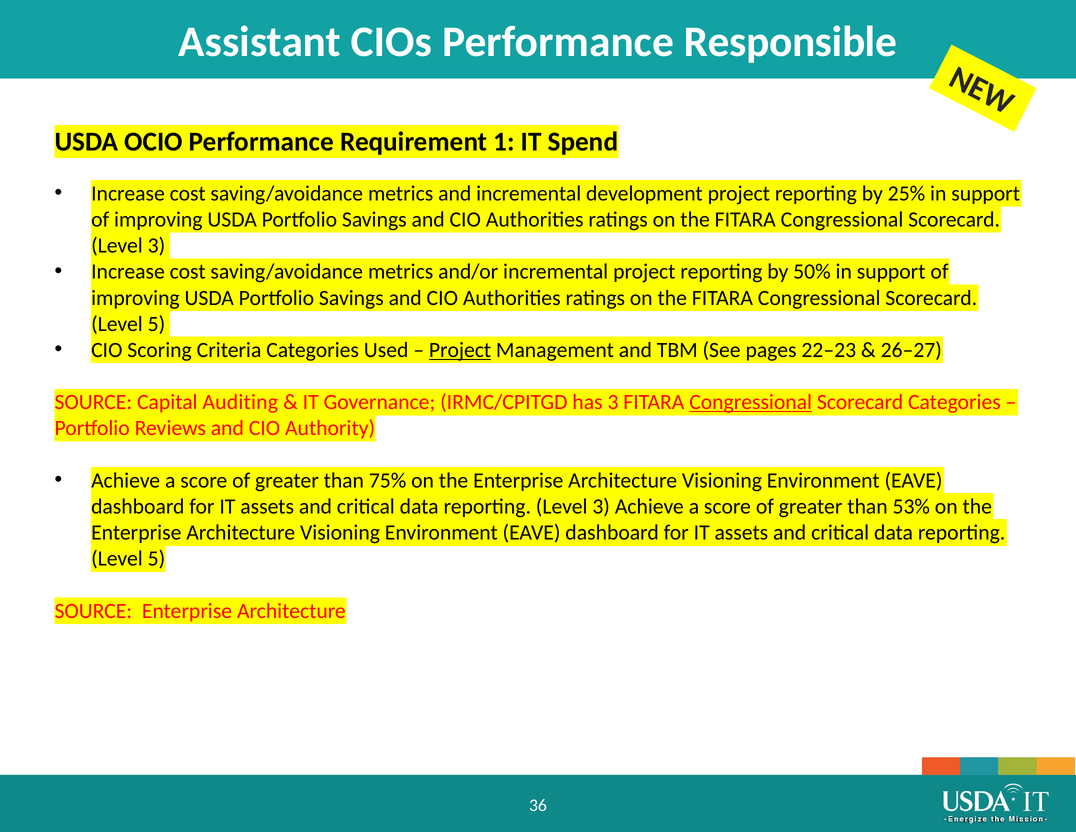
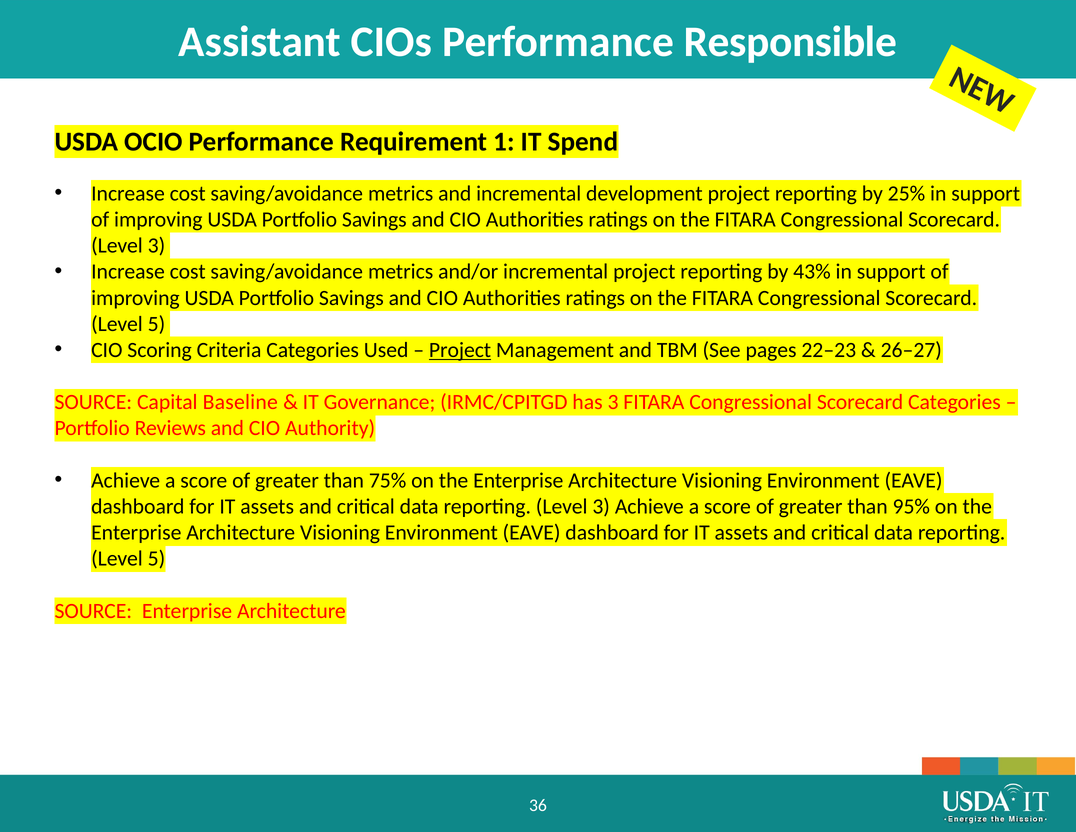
50%: 50% -> 43% (812, 272)
Auditing: Auditing -> Baseline (240, 402)
Congressional underline: present -> none (751, 402)
53%: 53% -> 95% (911, 506)
